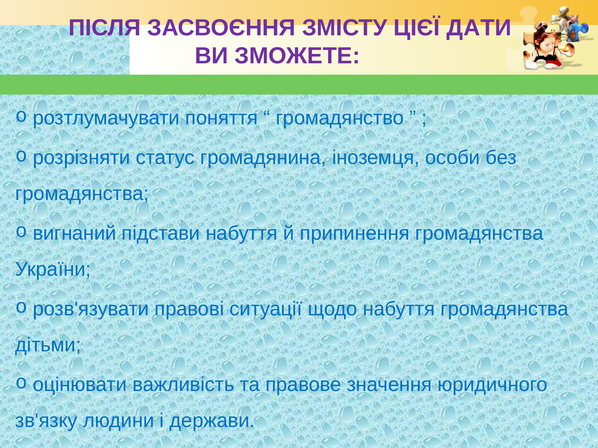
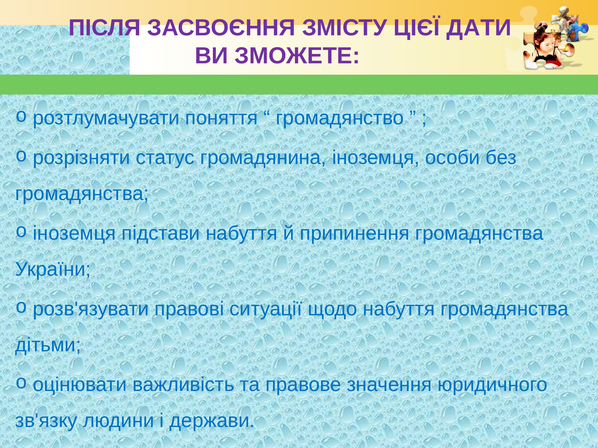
вигнаний: вигнаний -> іноземця (74, 234)
